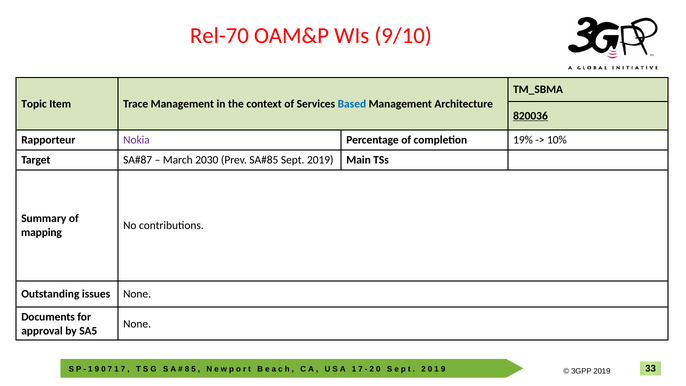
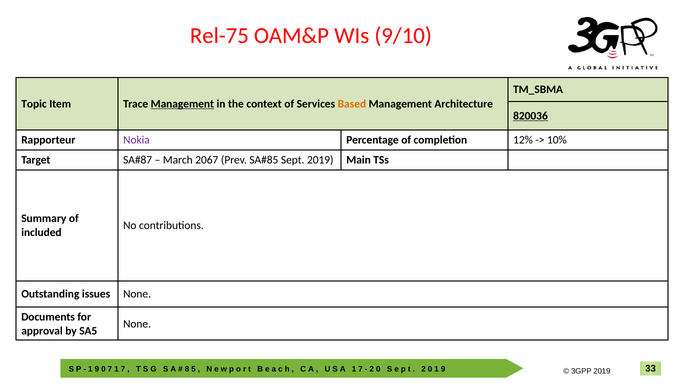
Rel-70: Rel-70 -> Rel-75 (219, 36)
Management underline: none -> present (182, 104)
Based colour: blue -> orange (352, 104)
19%: 19% -> 12% (523, 140)
2030: 2030 -> 2067 (207, 160)
mapping: mapping -> included (41, 233)
